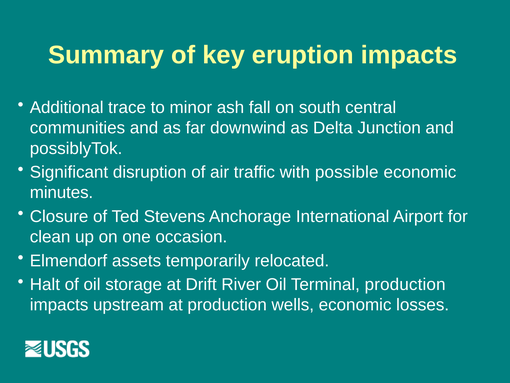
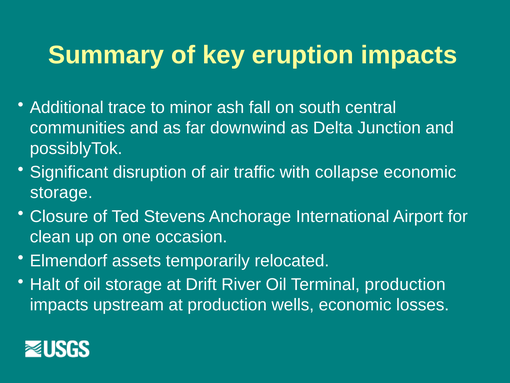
possible: possible -> collapse (347, 172)
minutes: minutes -> storage (61, 192)
